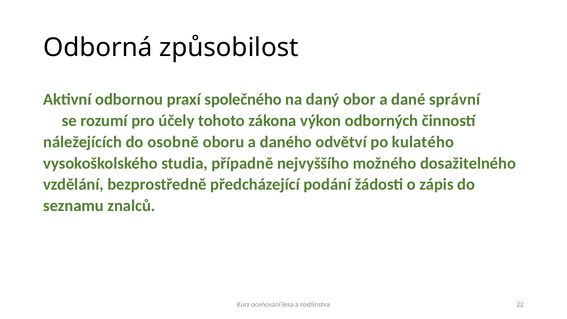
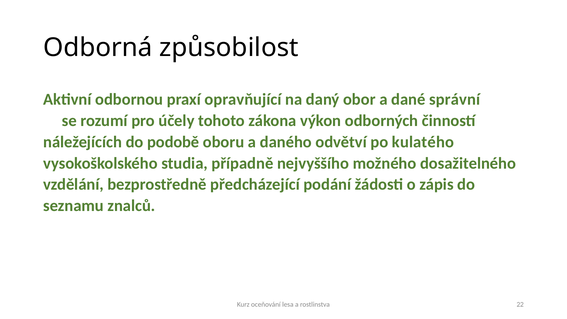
společného: společného -> opravňující (243, 99)
osobně: osobně -> podobě (173, 142)
